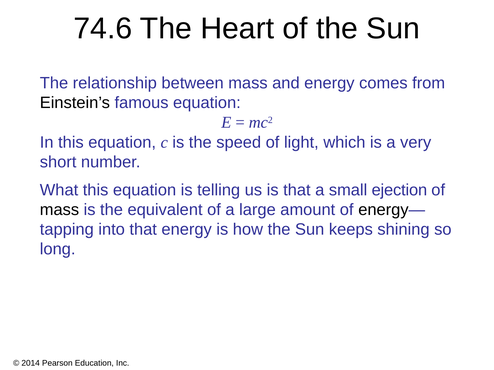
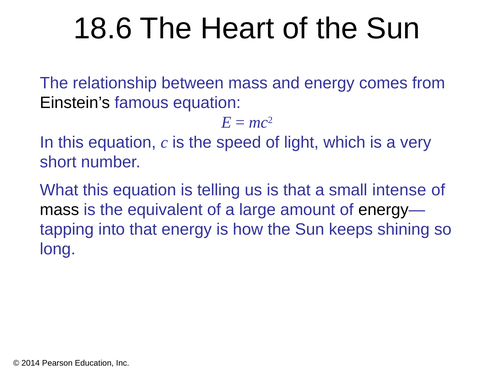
74.6: 74.6 -> 18.6 (103, 29)
ejection: ejection -> intense (399, 190)
